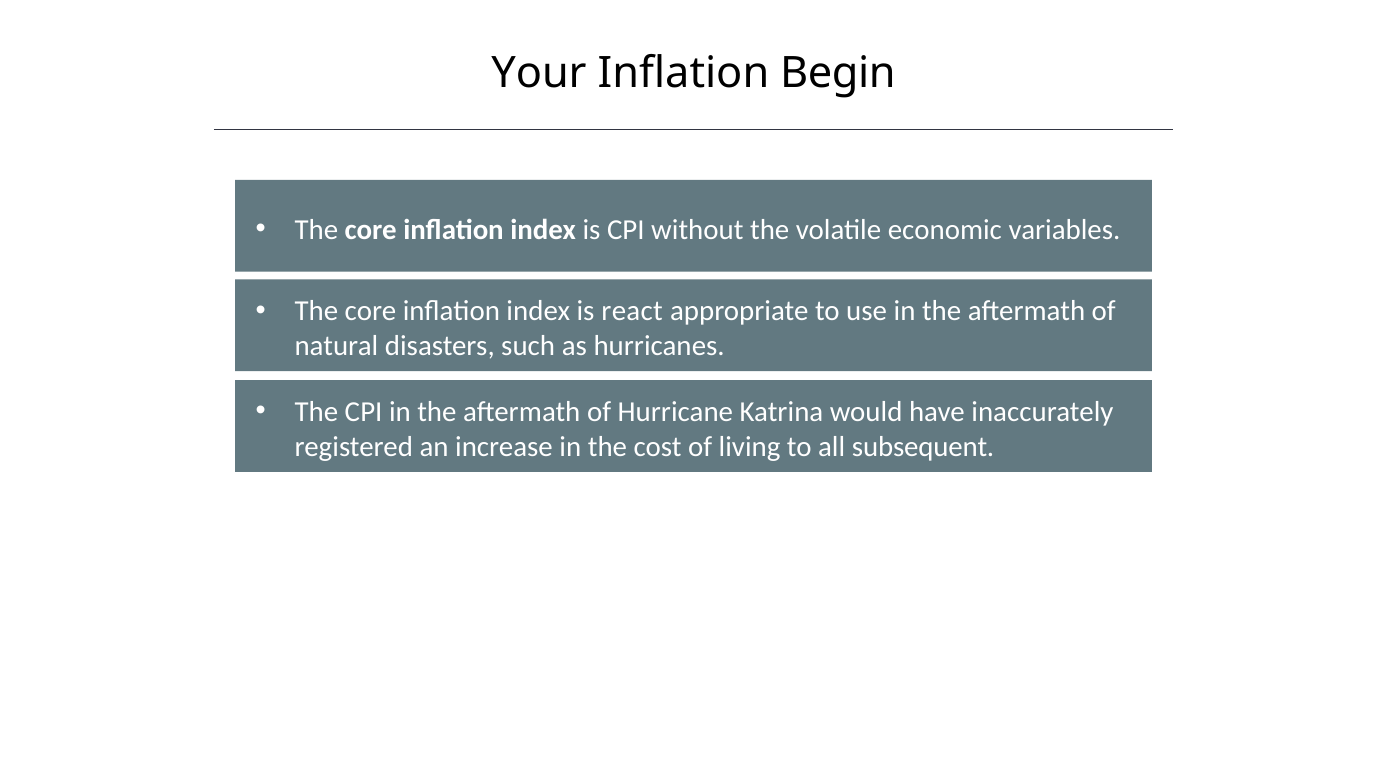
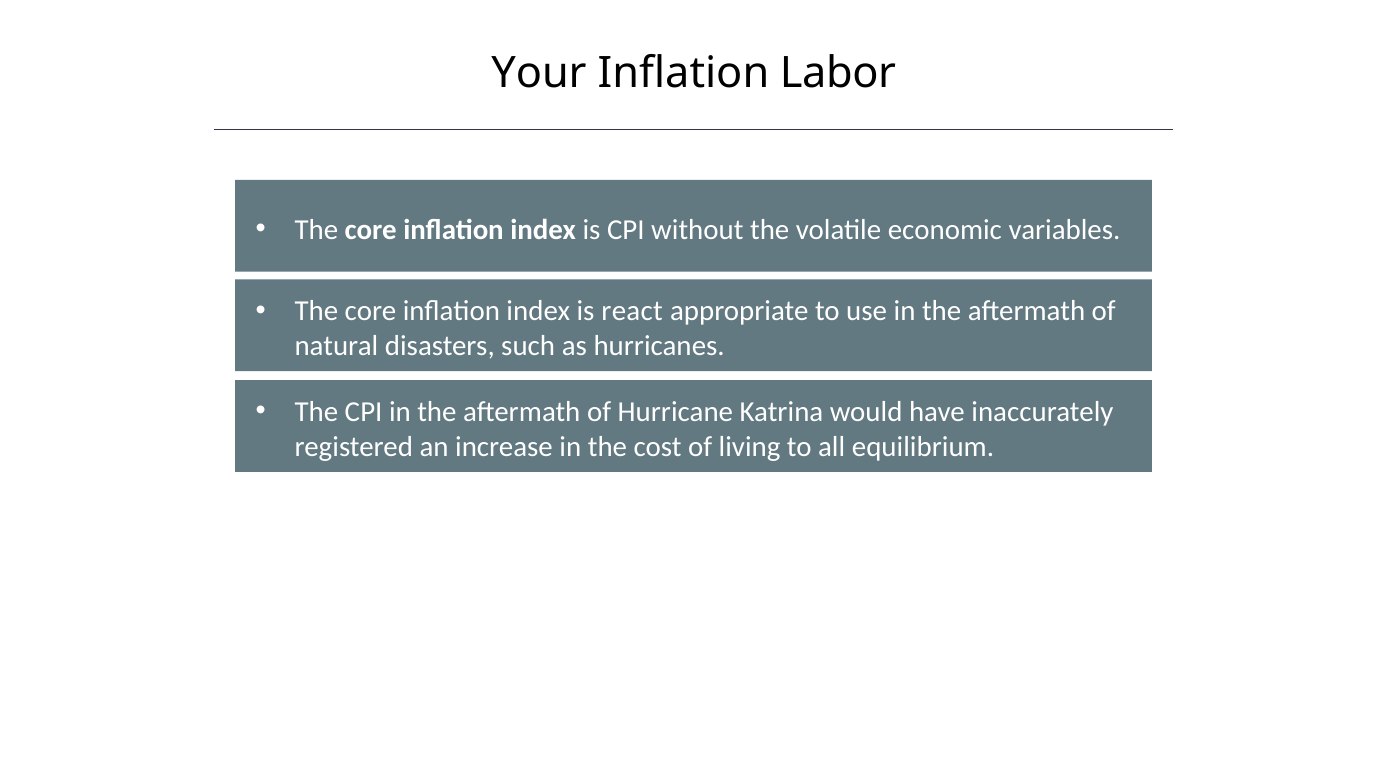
Begin: Begin -> Labor (838, 73)
subsequent: subsequent -> equilibrium (923, 447)
